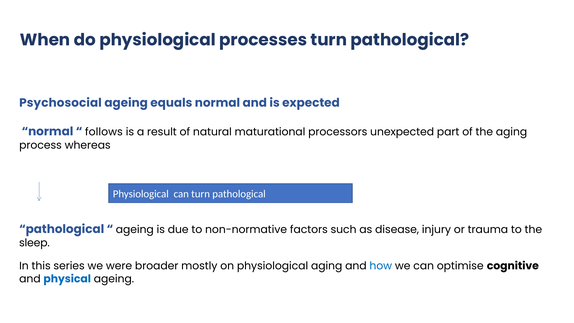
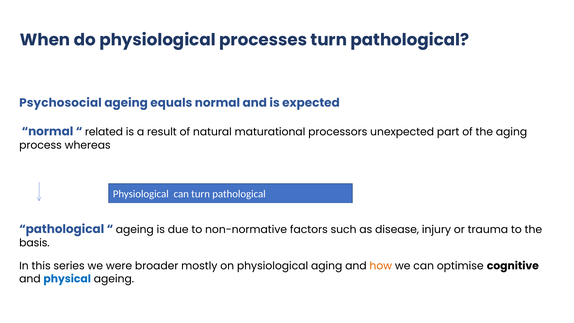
follows: follows -> related (104, 132)
sleep: sleep -> basis (34, 243)
how colour: blue -> orange (381, 266)
